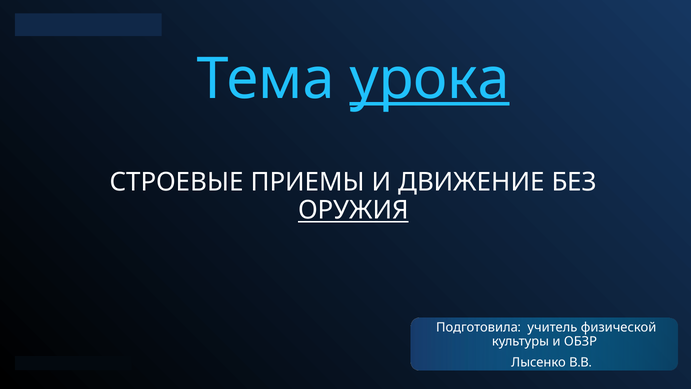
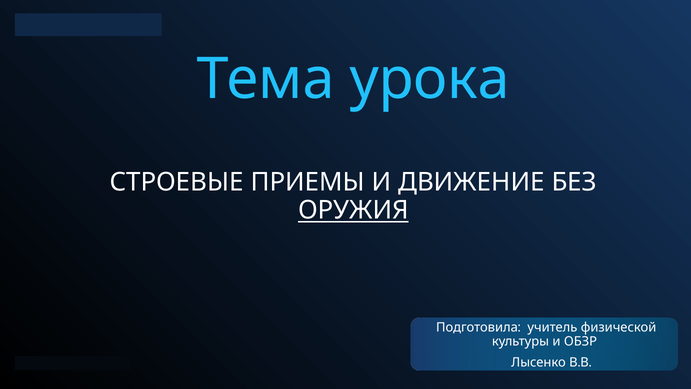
урока underline: present -> none (430, 79)
